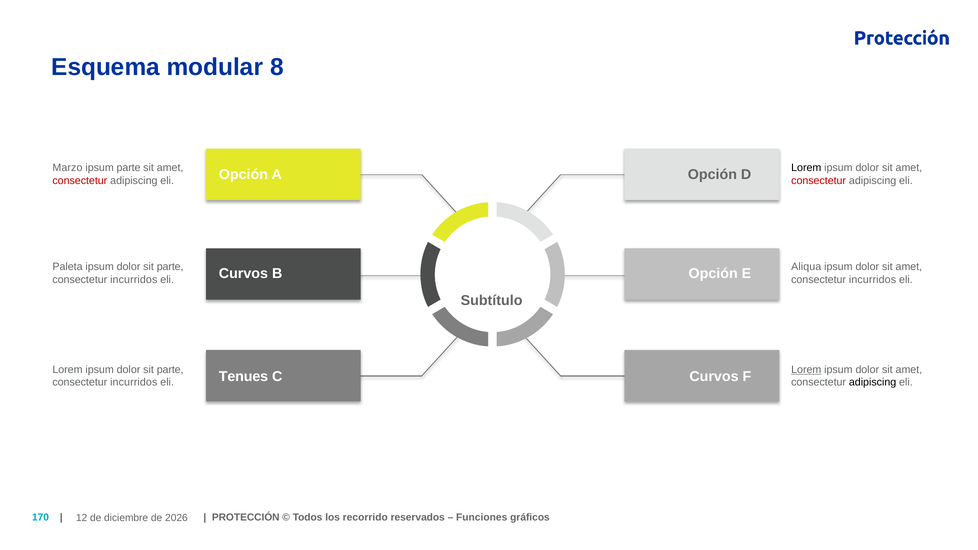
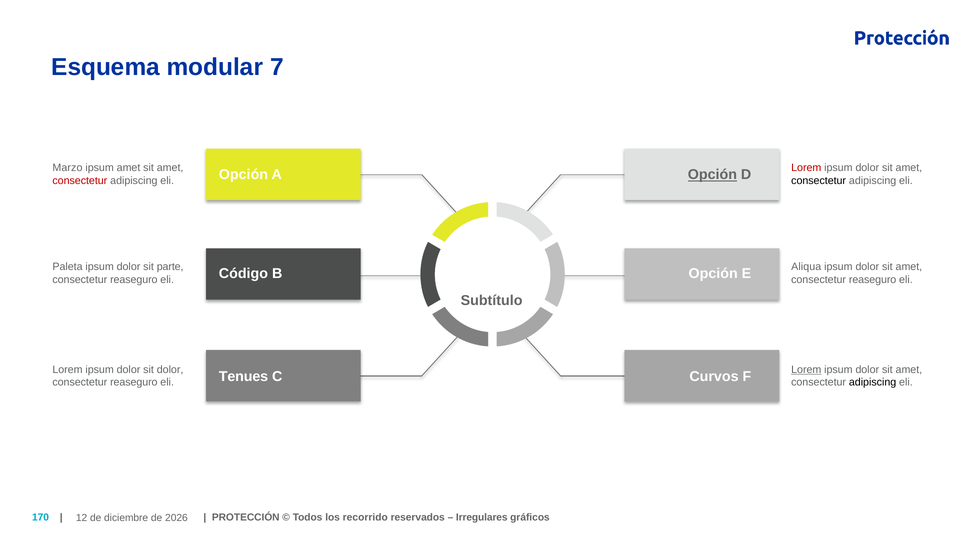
8: 8 -> 7 (277, 67)
ipsum parte: parte -> amet (129, 168)
Lorem colour: black -> red (806, 168)
Opción underline: none -> present (712, 175)
consectetur colour: red -> black (819, 181)
Curvos: Curvos -> Código (243, 274)
incurridos: incurridos -> reaseguro (134, 280)
incurridos: incurridos -> reaseguro (873, 280)
parte: parte -> dolor (170, 370)
incurridos: incurridos -> reaseguro (134, 383)
Funciones: Funciones -> Irregulares (482, 518)
